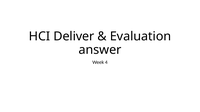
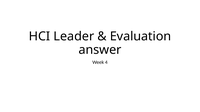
Deliver: Deliver -> Leader (74, 36)
